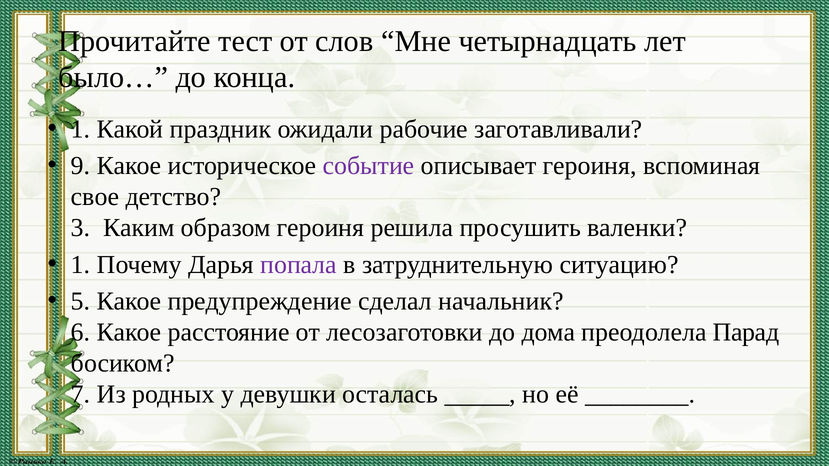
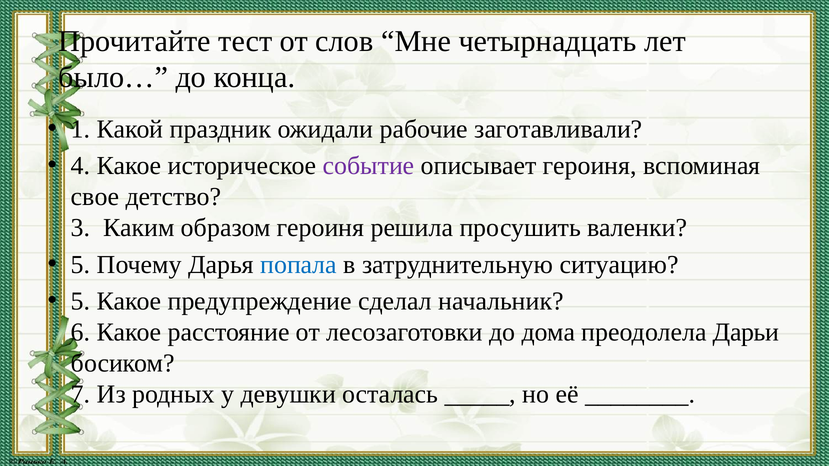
9: 9 -> 4 (81, 166)
1: 1 -> 5 (81, 265)
попала colour: purple -> blue (299, 265)
Парад: Парад -> Дарьи (746, 332)
